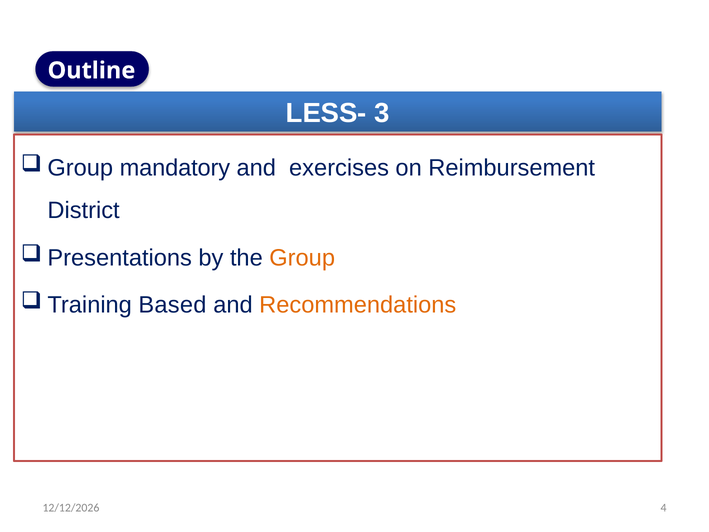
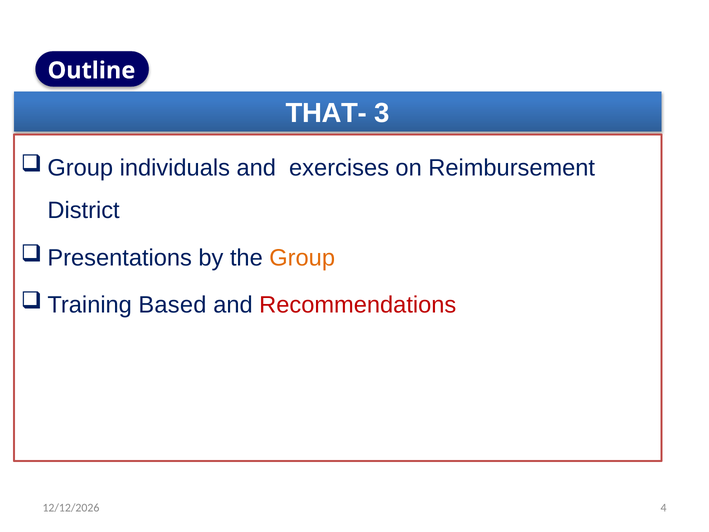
LESS-: LESS- -> THAT- (326, 113)
mandatory: mandatory -> individuals (175, 168)
Recommendations colour: orange -> red (358, 305)
